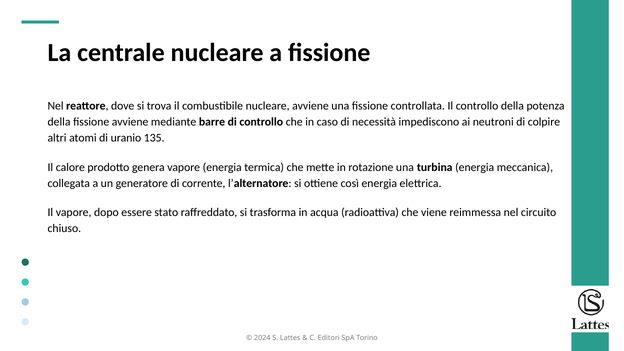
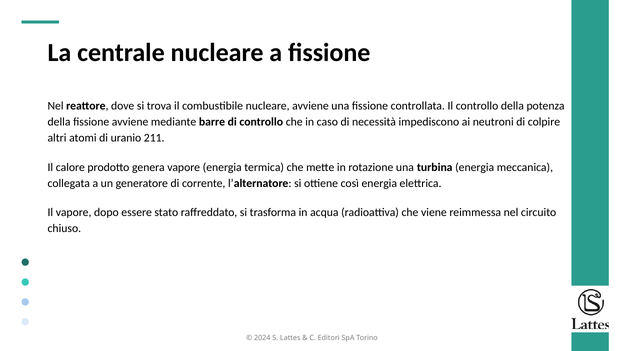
135: 135 -> 211 (154, 138)
